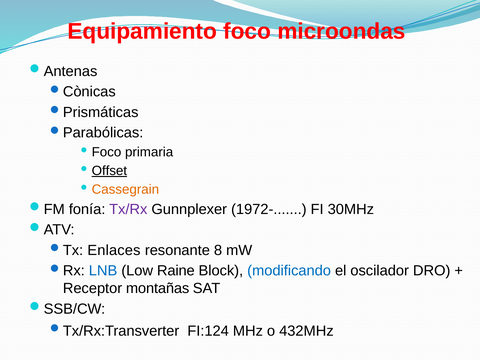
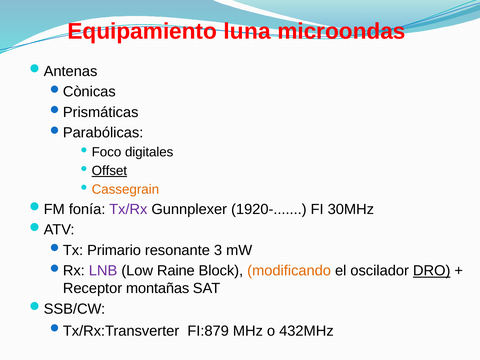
Equipamiento foco: foco -> luna (247, 31)
primaria: primaria -> digitales (149, 152)
1972-: 1972- -> 1920- (269, 209)
Enlaces: Enlaces -> Primario (114, 250)
8: 8 -> 3 (218, 250)
LNB colour: blue -> purple (103, 271)
modificando colour: blue -> orange (289, 271)
DRO underline: none -> present (432, 271)
FI:124: FI:124 -> FI:879 (208, 331)
